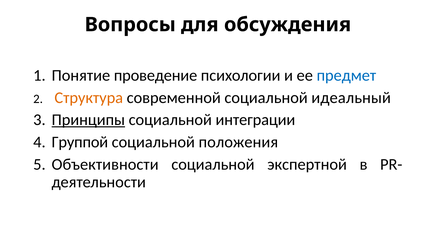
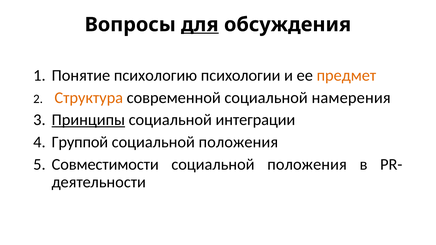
для underline: none -> present (200, 25)
проведение: проведение -> психологию (155, 76)
предмет colour: blue -> orange (346, 76)
идеальный: идеальный -> намерения (351, 98)
Объективности: Объективности -> Совместимости (105, 164)
экспертной: экспертной -> положения (307, 164)
